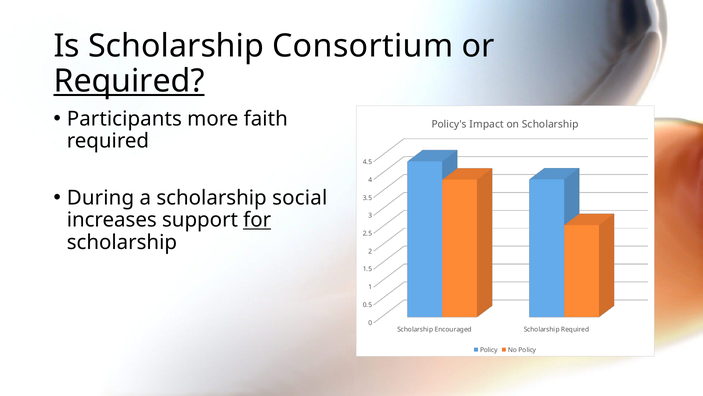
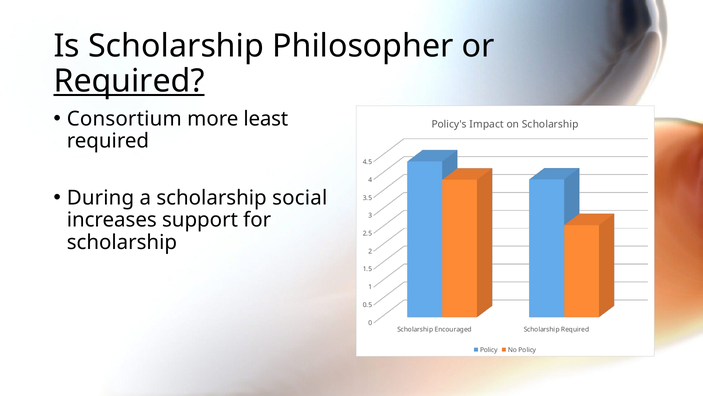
Consortium: Consortium -> Philosopher (363, 46)
Participants: Participants -> Consortium (124, 119)
faith: faith -> least (266, 119)
for underline: present -> none (257, 220)
